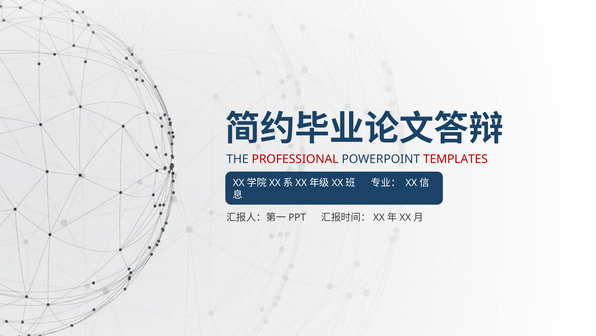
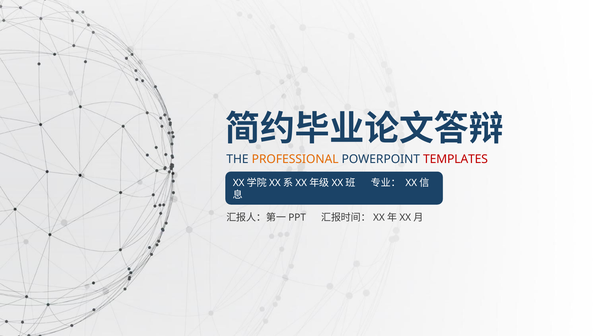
PROFESSIONAL colour: red -> orange (295, 159)
